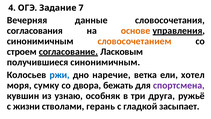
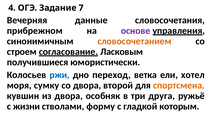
согласования: согласования -> прибрежном (35, 31)
основе colour: orange -> purple (136, 31)
получившиеся синонимичным: синонимичным -> юмористически (105, 62)
наречие: наречие -> переход (112, 75)
бежать: бежать -> второй (118, 85)
спортсмена colour: purple -> orange (179, 85)
из узнаю: узнаю -> двора (69, 96)
герань: герань -> форму (101, 106)
засыпает: засыпает -> которым (179, 106)
